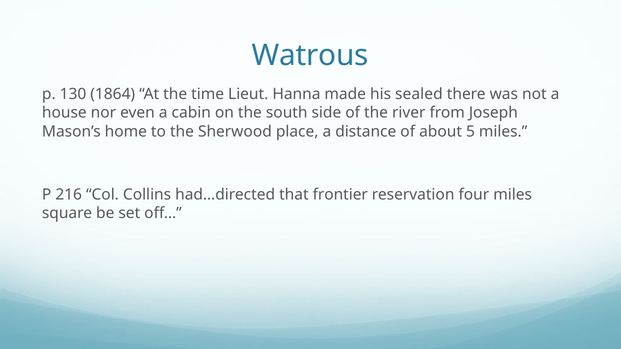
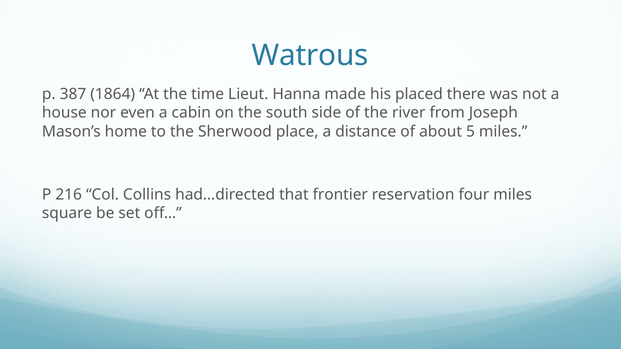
130: 130 -> 387 (73, 94)
sealed: sealed -> placed (419, 94)
